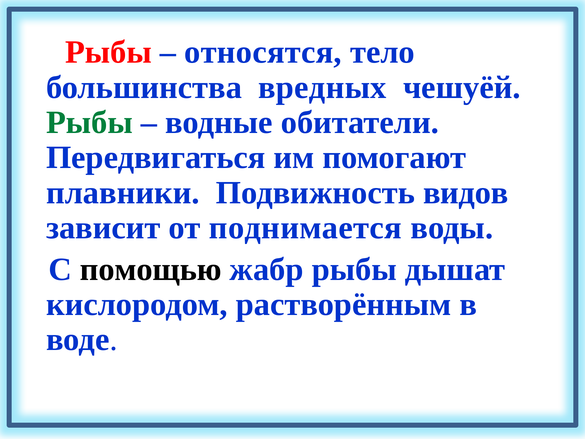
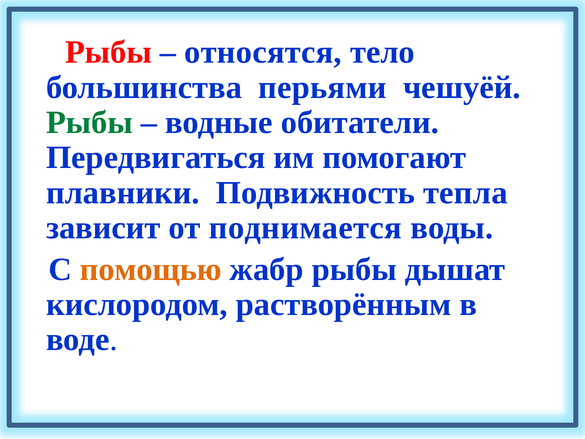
вредных: вредных -> перьями (322, 87)
видов: видов -> тепла (465, 193)
помощью colour: black -> orange (151, 269)
